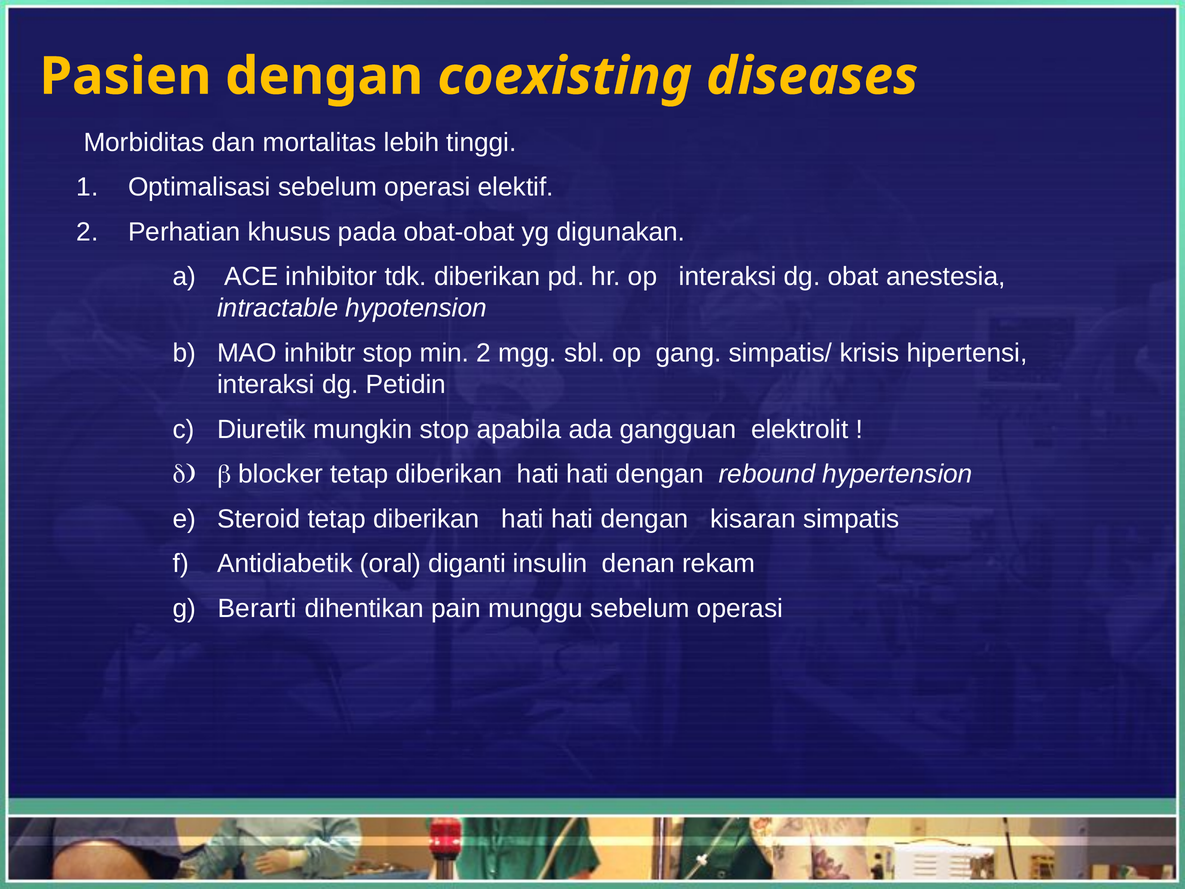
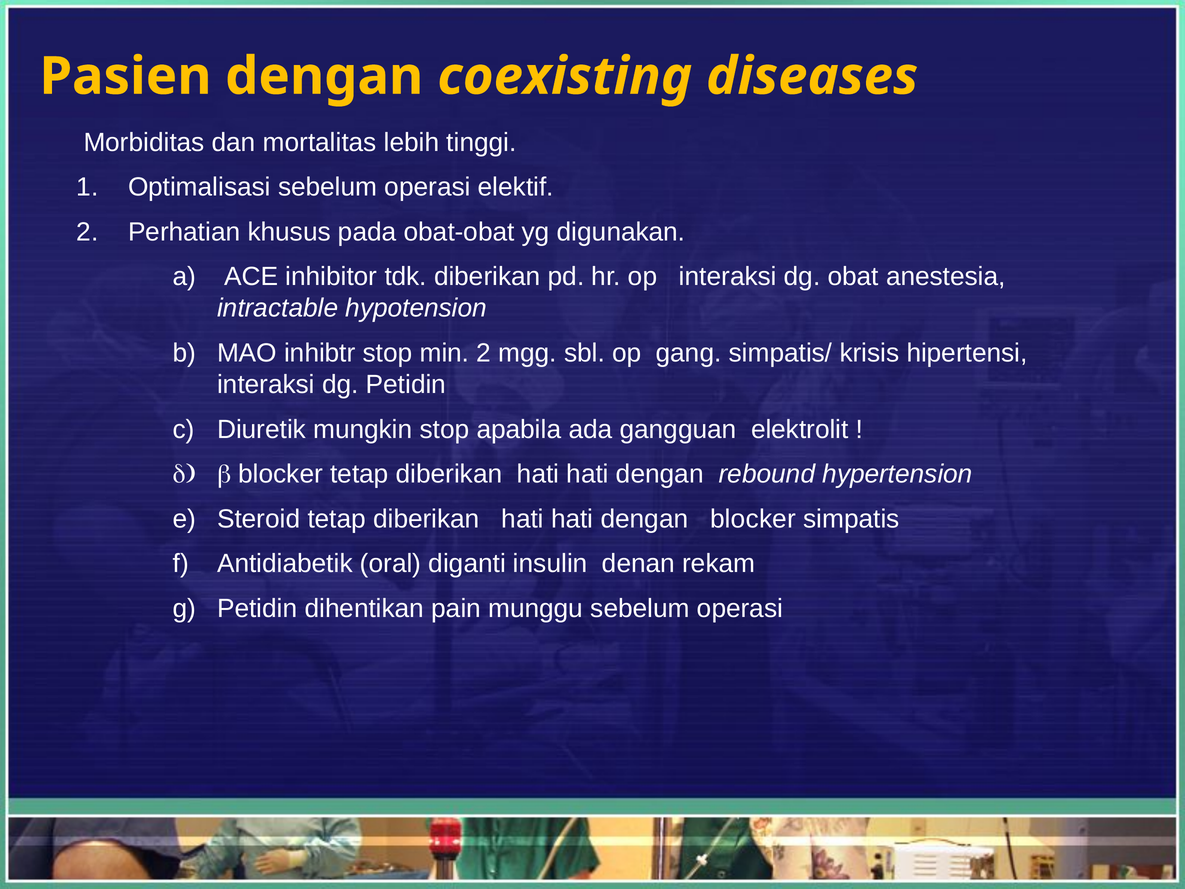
dengan kisaran: kisaran -> blocker (753, 519)
Berarti: Berarti -> Petidin (257, 608)
